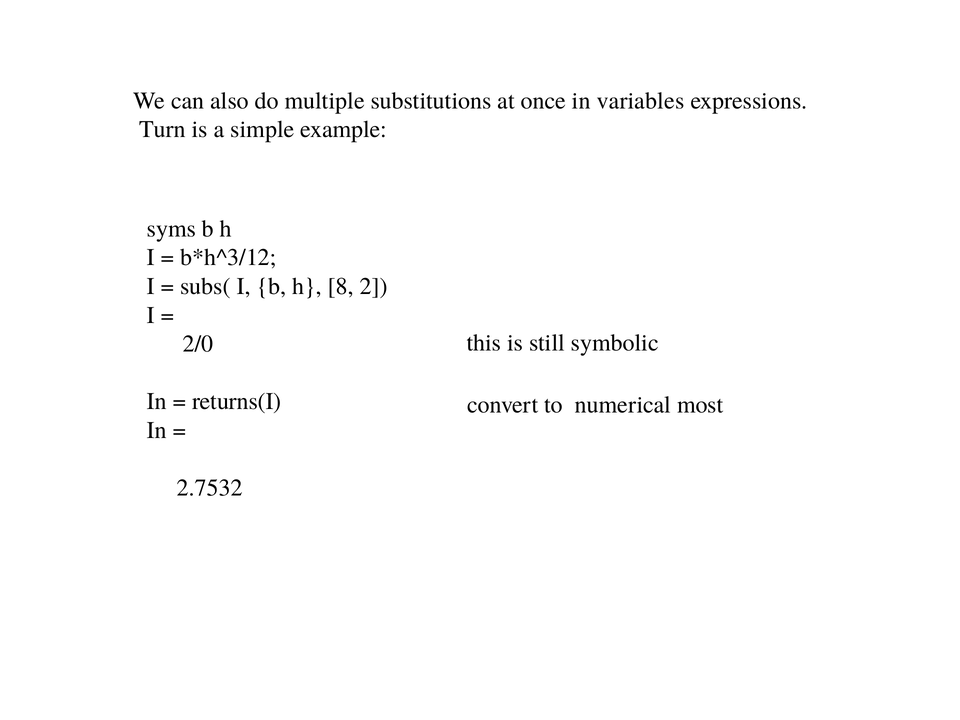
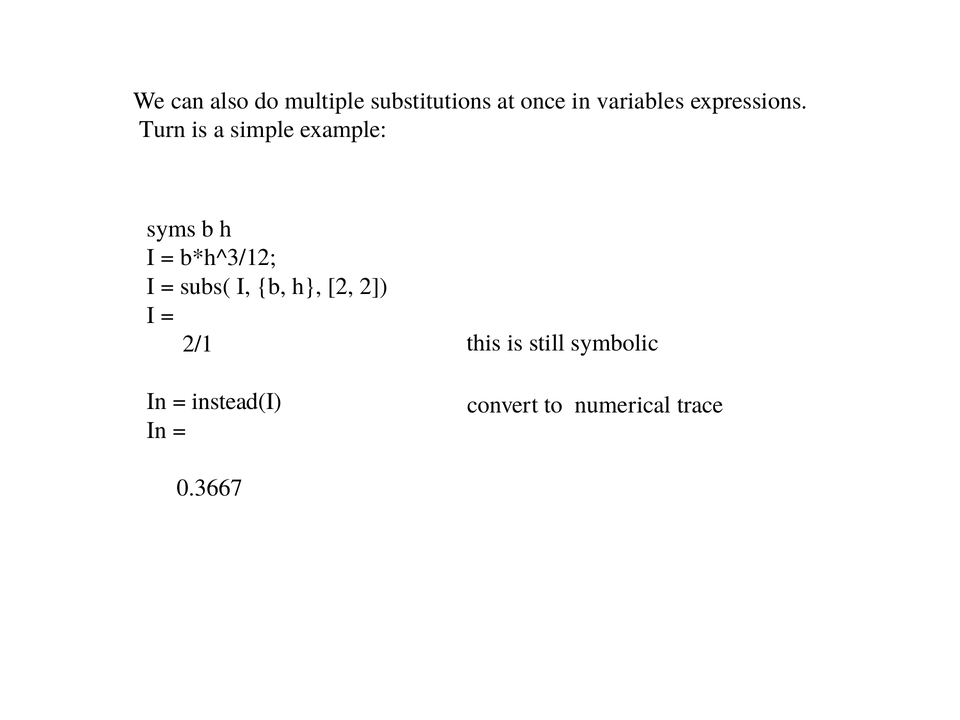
h 8: 8 -> 2 (341, 286)
2/0: 2/0 -> 2/1 (198, 344)
returns(I: returns(I -> instead(I (237, 402)
most: most -> trace (700, 405)
2.7532: 2.7532 -> 0.3667 (210, 488)
